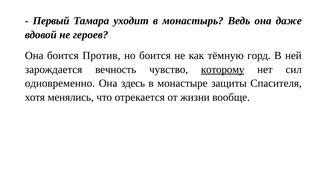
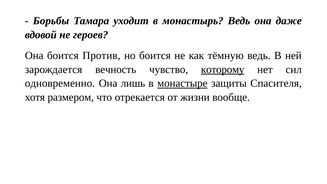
Первый: Первый -> Борьбы (51, 21)
тёмную горд: горд -> ведь (259, 55)
здесь: здесь -> лишь (133, 83)
монастыре underline: none -> present (182, 83)
менялись: менялись -> размером (71, 97)
